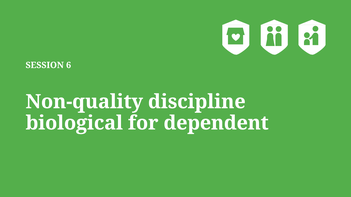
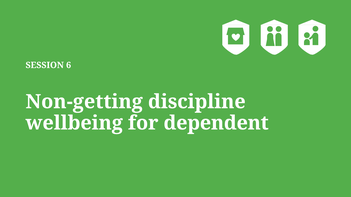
Non-quality: Non-quality -> Non-getting (84, 102)
biological: biological -> wellbeing (74, 123)
